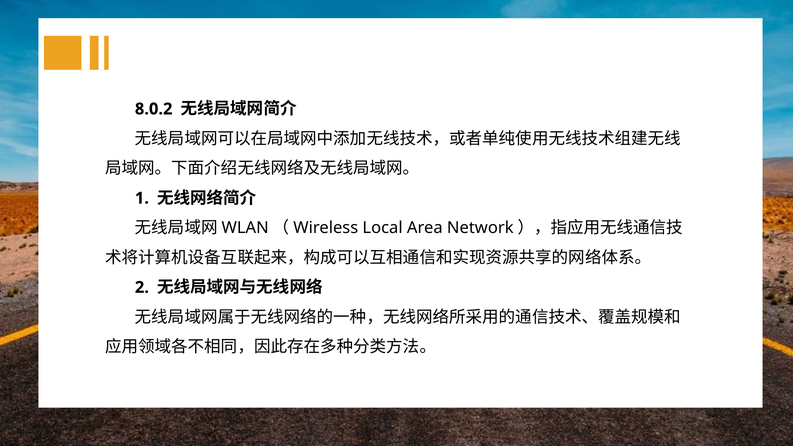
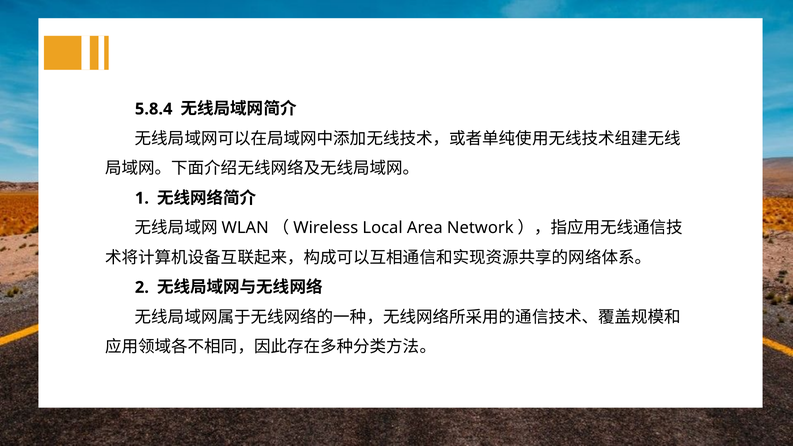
8.0.2: 8.0.2 -> 5.8.4 (154, 109)
